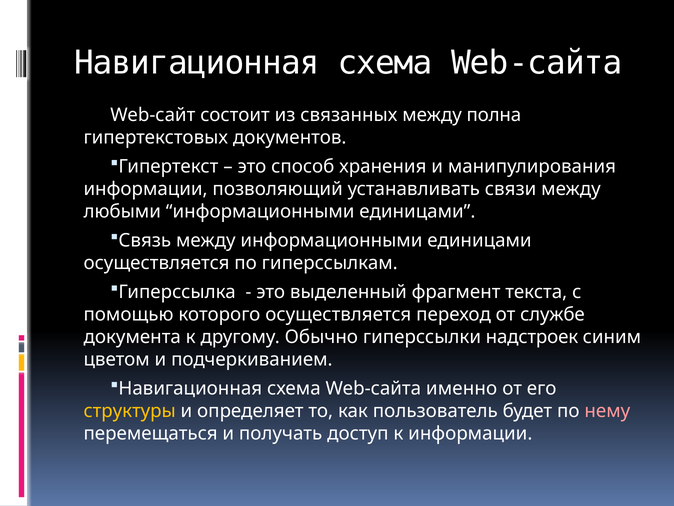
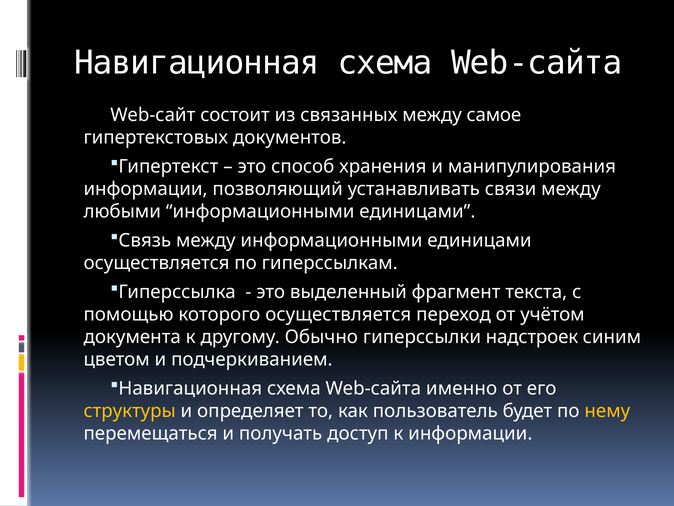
полна: полна -> самое (494, 115)
службе: службе -> учётом (552, 314)
нему colour: pink -> yellow (607, 411)
